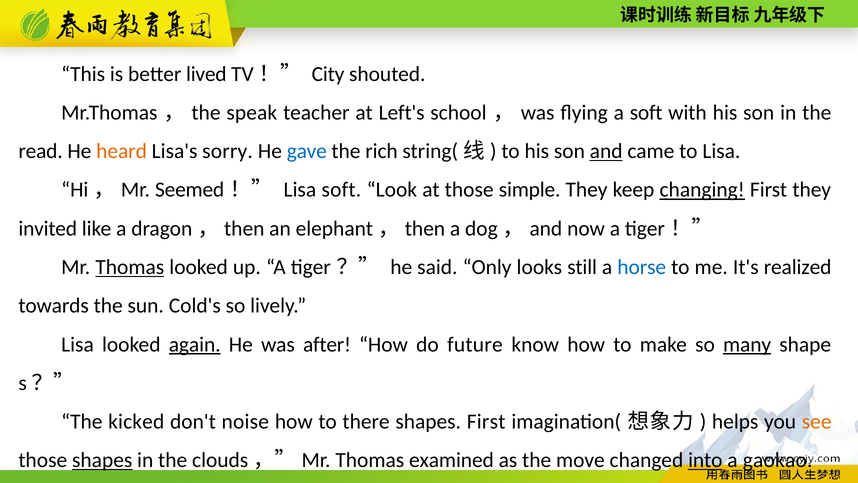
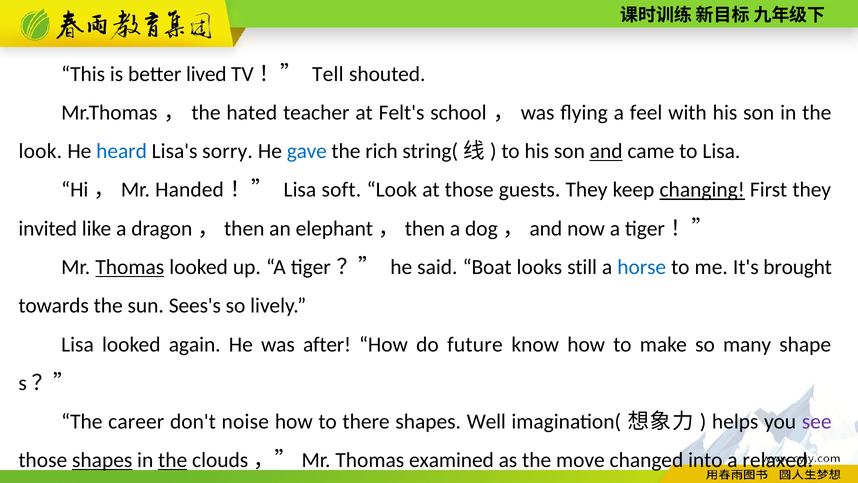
City: City -> Tell (328, 74)
speak: speak -> hated (252, 113)
Left's: Left's -> Felt's (402, 113)
a soft: soft -> feel (646, 113)
read: read -> look (40, 151)
heard colour: orange -> blue (122, 151)
Seemed: Seemed -> Handed (189, 190)
simple: simple -> guests (530, 190)
Only: Only -> Boat (487, 267)
realized: realized -> brought (798, 267)
Cold's: Cold's -> Sees's (195, 306)
again underline: present -> none (195, 344)
many underline: present -> none (747, 344)
kicked: kicked -> career (136, 421)
shapes First: First -> Well (486, 421)
see colour: orange -> purple (817, 421)
the underline: none -> present (173, 460)
into underline: present -> none (705, 460)
gaokao: gaokao -> relaxed (778, 460)
